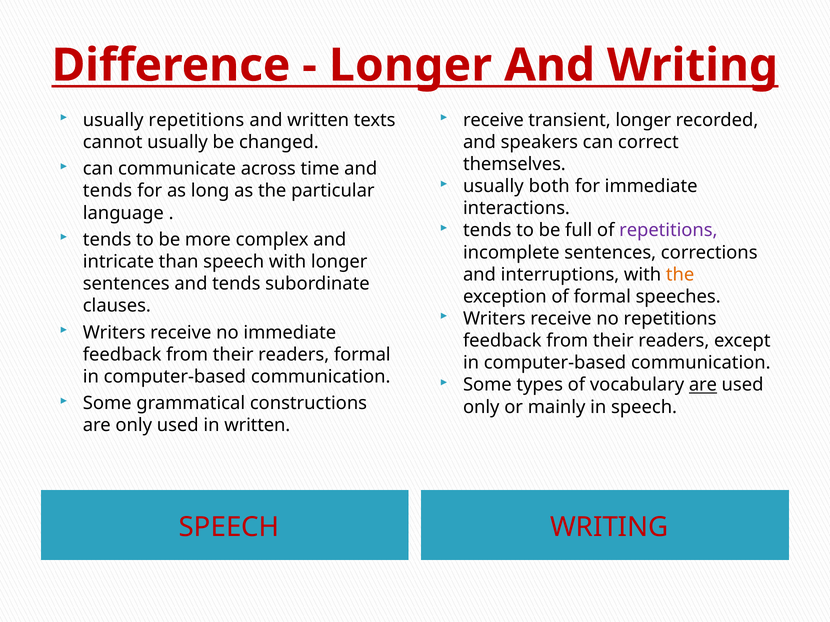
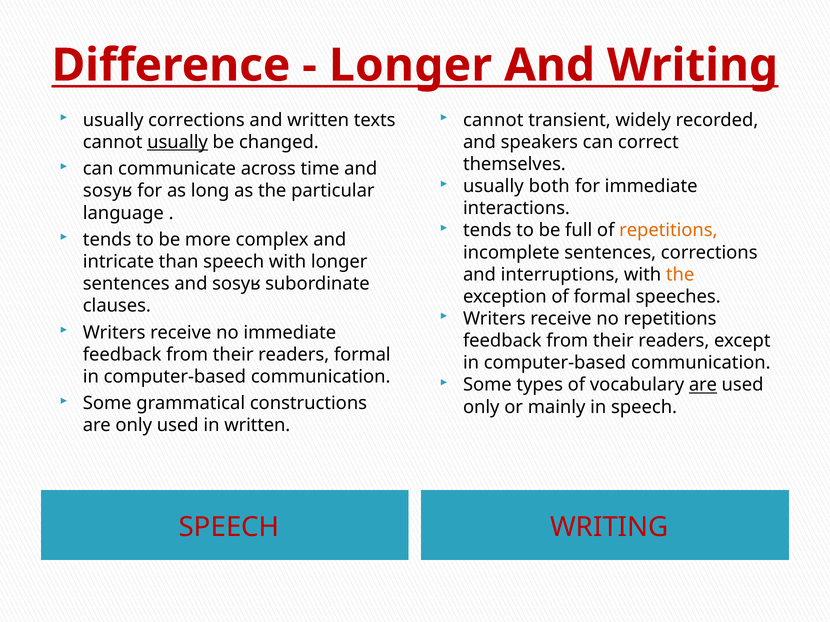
usually repetitions: repetitions -> corrections (196, 120)
receive: receive -> cannot (493, 120)
transient longer: longer -> widely (643, 120)
usually underline: none -> present (178, 142)
tends: tends -> sosyʁ (108, 191)
repetitions colour: purple -> orange (668, 231)
sentences and tends: tends -> sosyʁ (236, 284)
